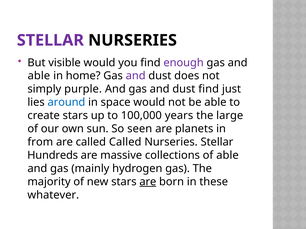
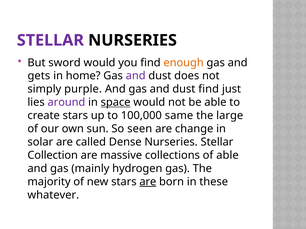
visible: visible -> sword (64, 63)
enough colour: purple -> orange (184, 63)
able: able -> gets (39, 76)
around colour: blue -> purple (66, 103)
space underline: none -> present (116, 103)
years: years -> same (179, 116)
planets: planets -> change (194, 129)
from: from -> solar (40, 142)
called Called: Called -> Dense (125, 142)
Hundreds: Hundreds -> Collection (53, 156)
